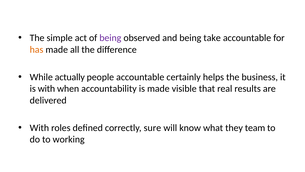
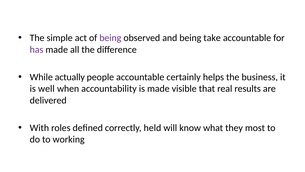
has colour: orange -> purple (37, 50)
is with: with -> well (46, 89)
sure: sure -> held (152, 127)
team: team -> most (255, 127)
